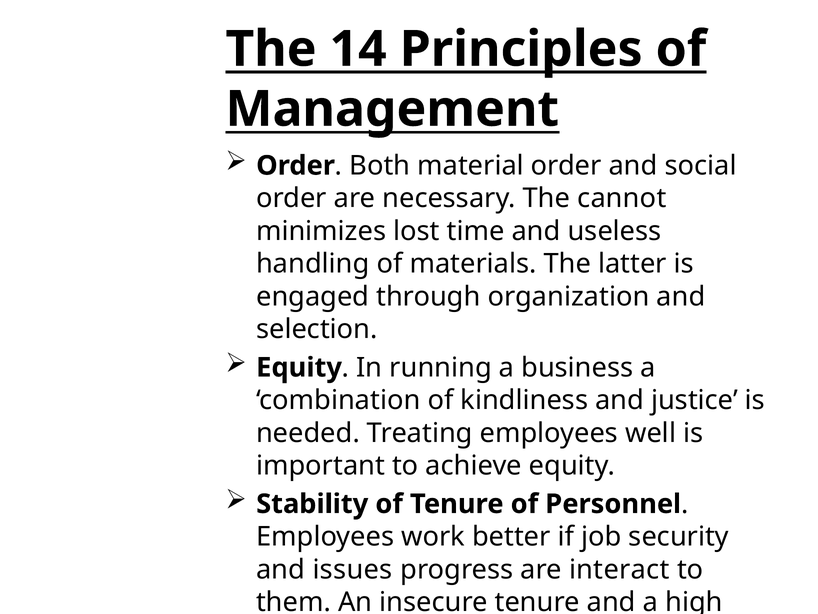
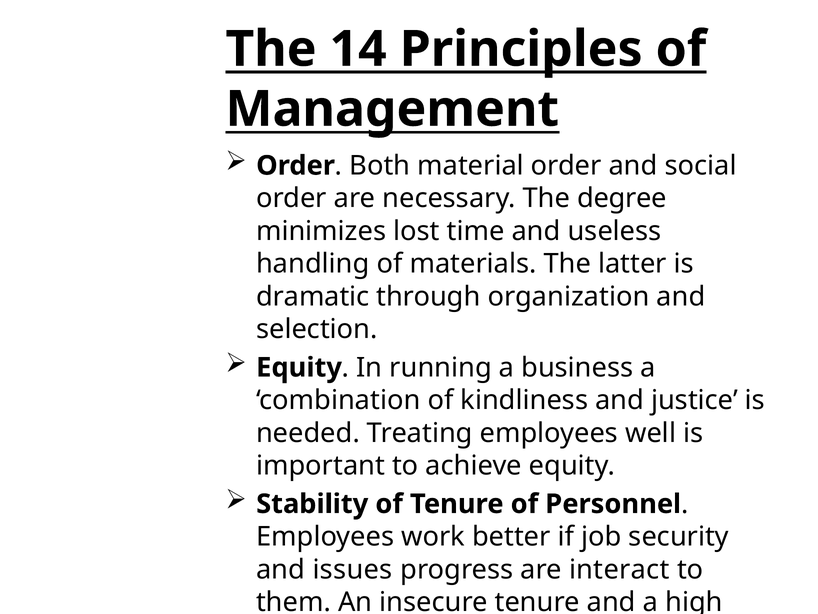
cannot: cannot -> degree (622, 198)
engaged: engaged -> dramatic (313, 296)
